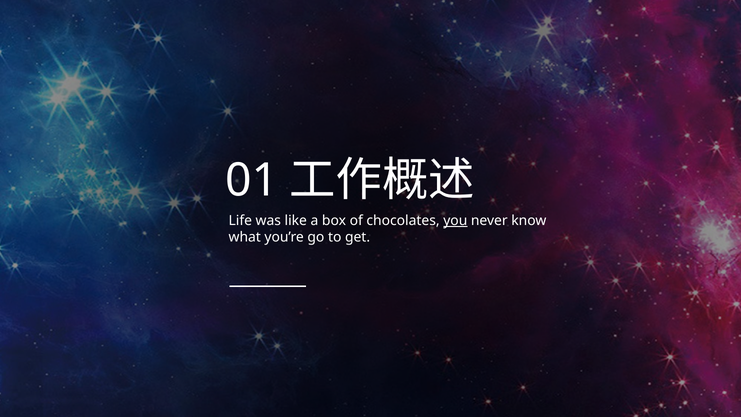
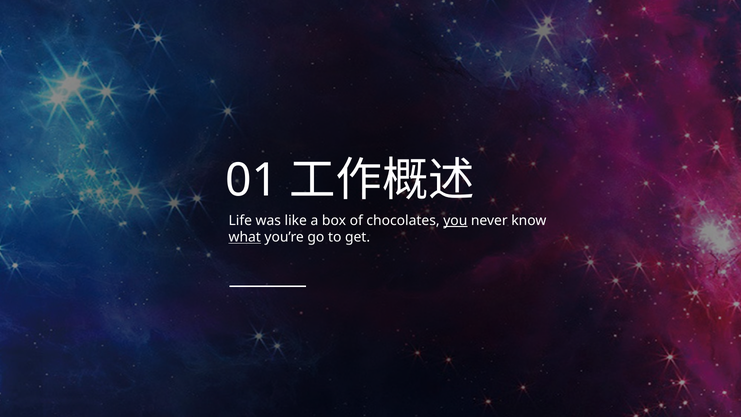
what underline: none -> present (245, 237)
